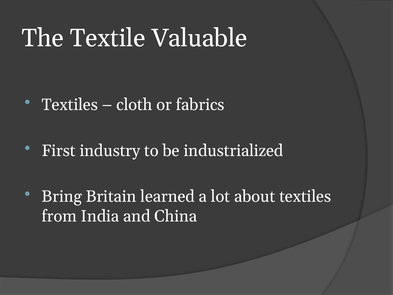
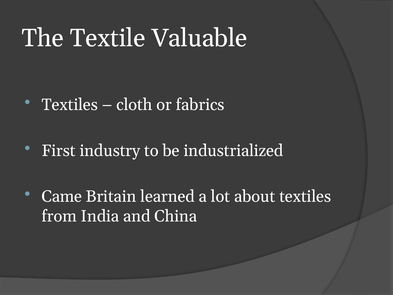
Bring: Bring -> Came (62, 196)
